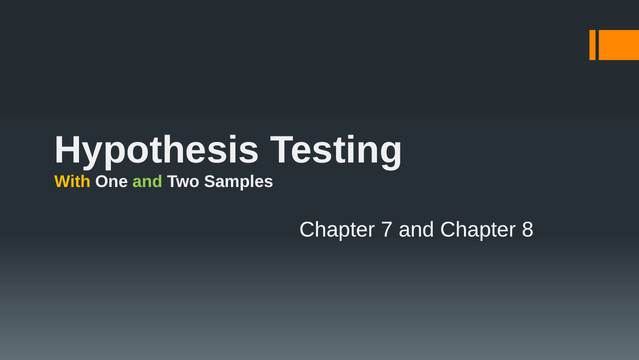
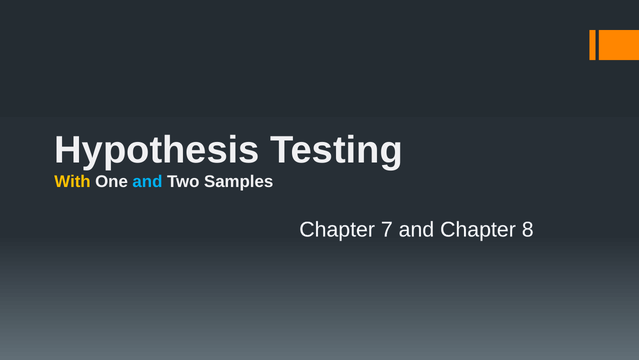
and colour: light green -> light blue (147, 181)
